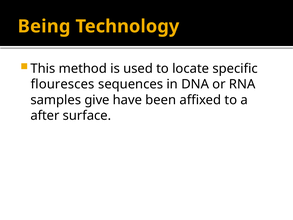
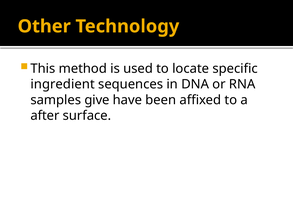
Being: Being -> Other (44, 26)
flouresces: flouresces -> ingredient (63, 84)
